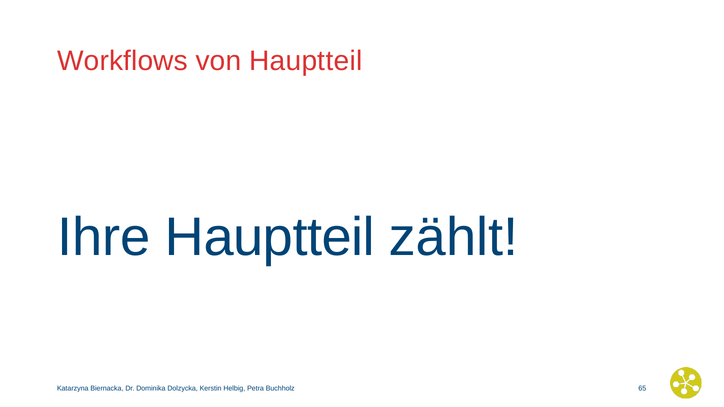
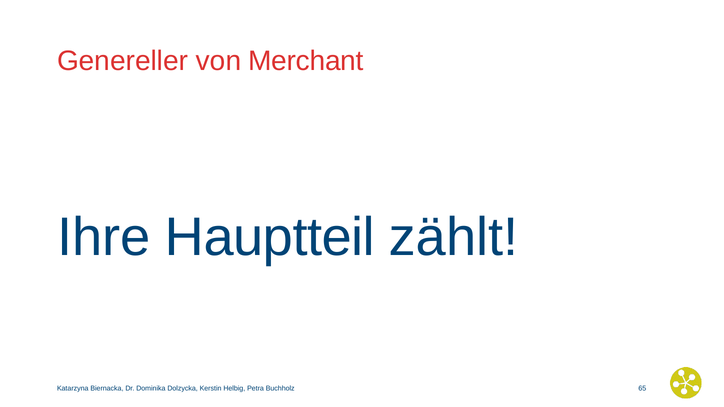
Workflows: Workflows -> Genereller (123, 61)
von Hauptteil: Hauptteil -> Merchant (306, 61)
